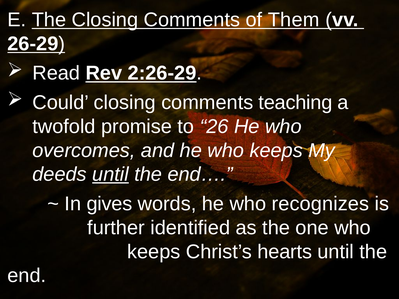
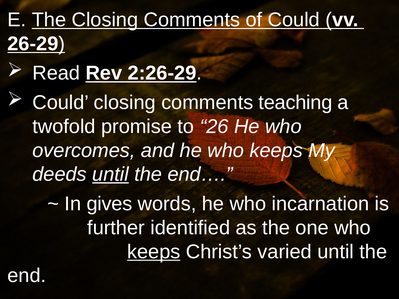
of Them: Them -> Could (294, 20)
recognizes: recognizes -> incarnation (320, 204)
keeps underline: none -> present (154, 252)
hearts: hearts -> varied (285, 252)
